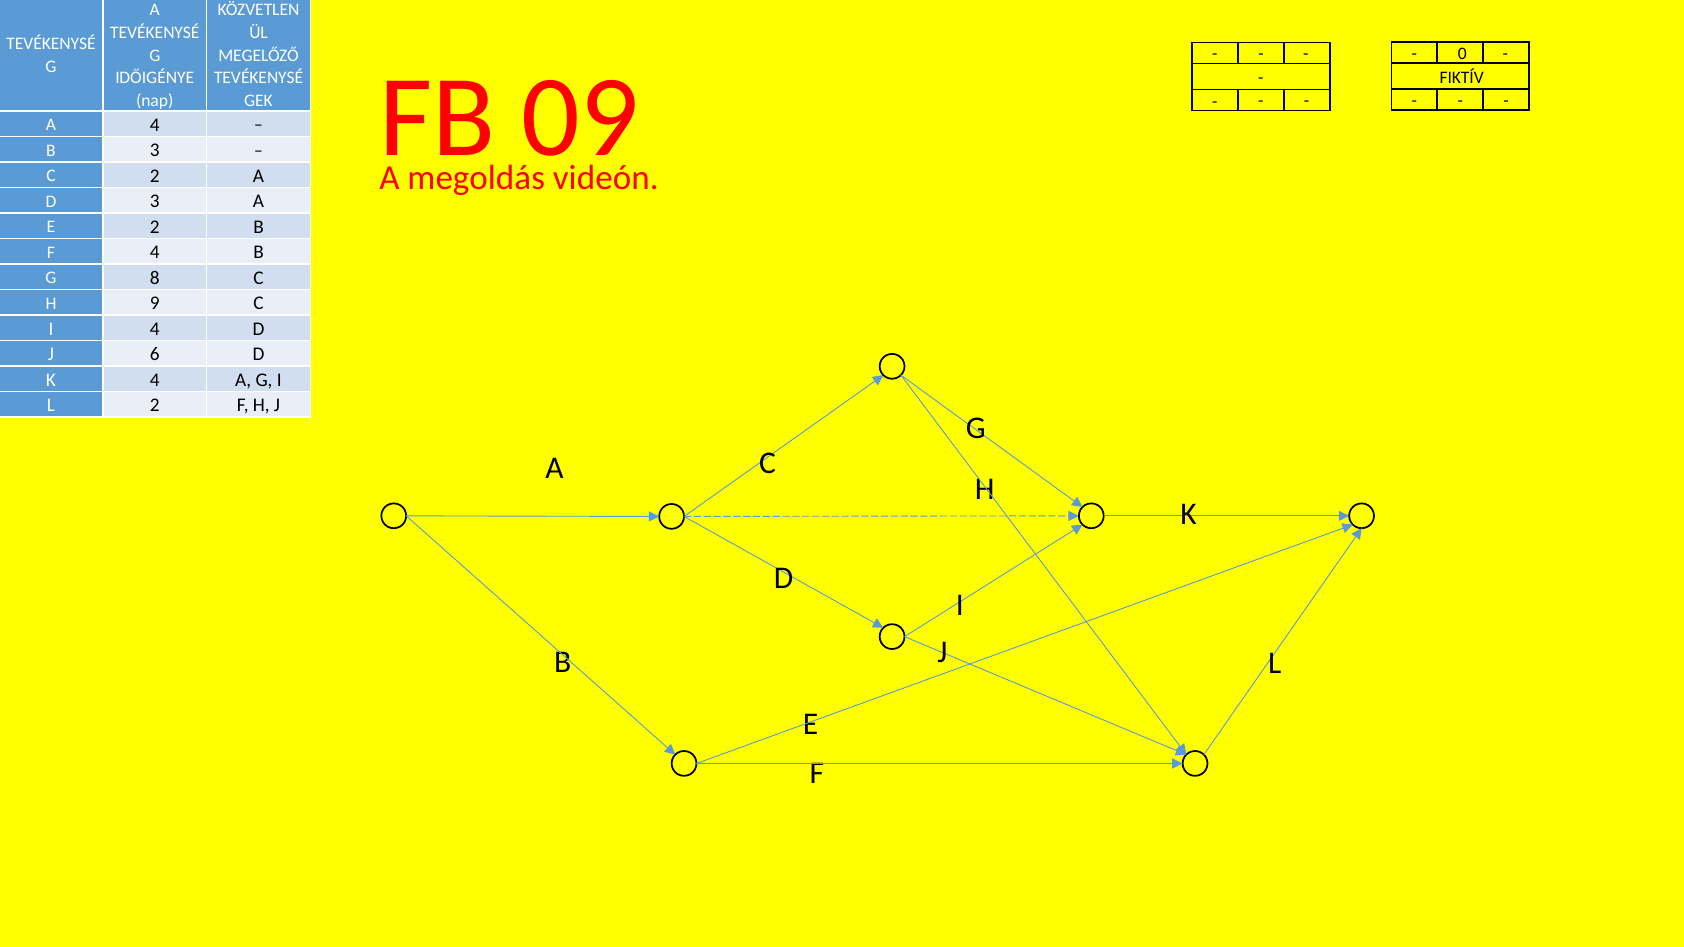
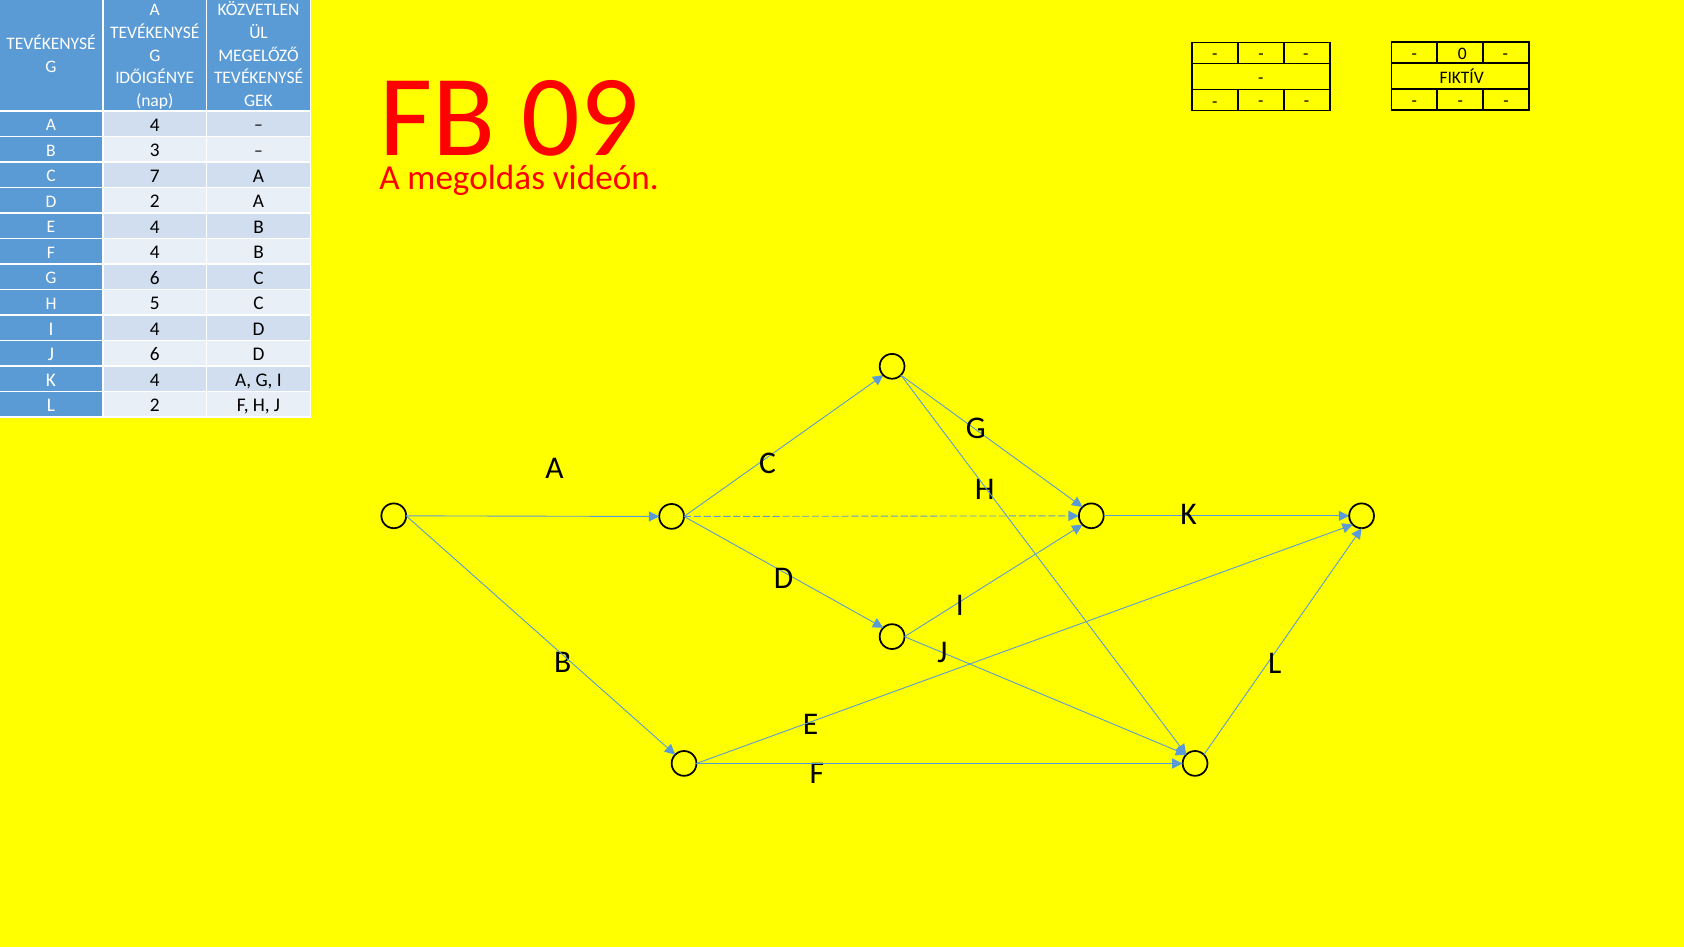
C 2: 2 -> 7 (155, 176)
D 3: 3 -> 2 (155, 202)
E 2: 2 -> 4 (155, 227)
G 8: 8 -> 6 (155, 278)
9: 9 -> 5 (155, 304)
